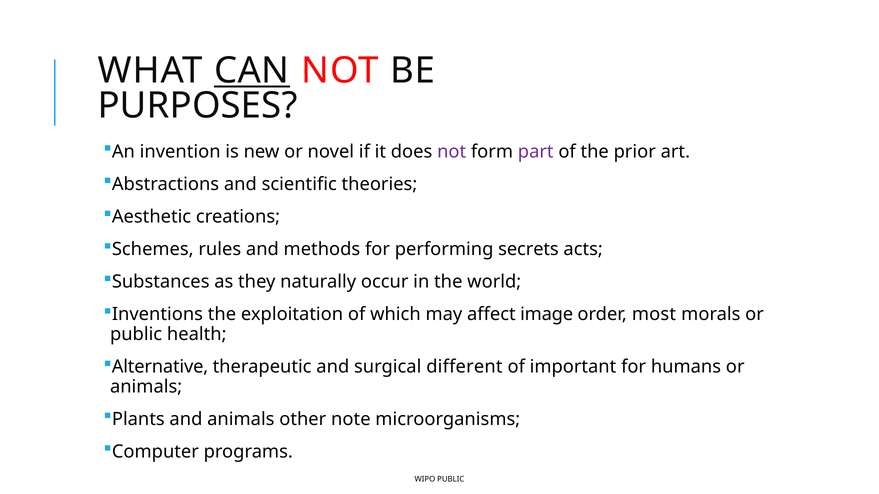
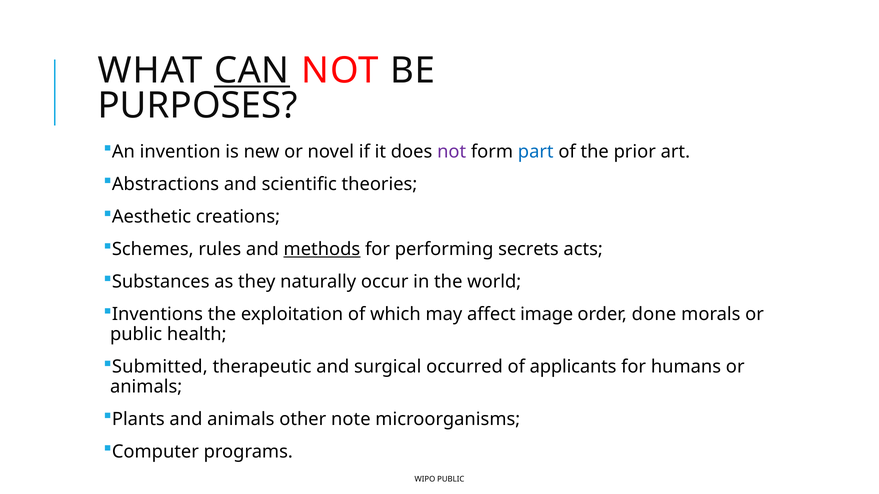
part colour: purple -> blue (536, 152)
methods underline: none -> present (322, 249)
most: most -> done (654, 315)
Alternative: Alternative -> Submitted (160, 367)
different: different -> occurred (465, 367)
important: important -> applicants (573, 367)
